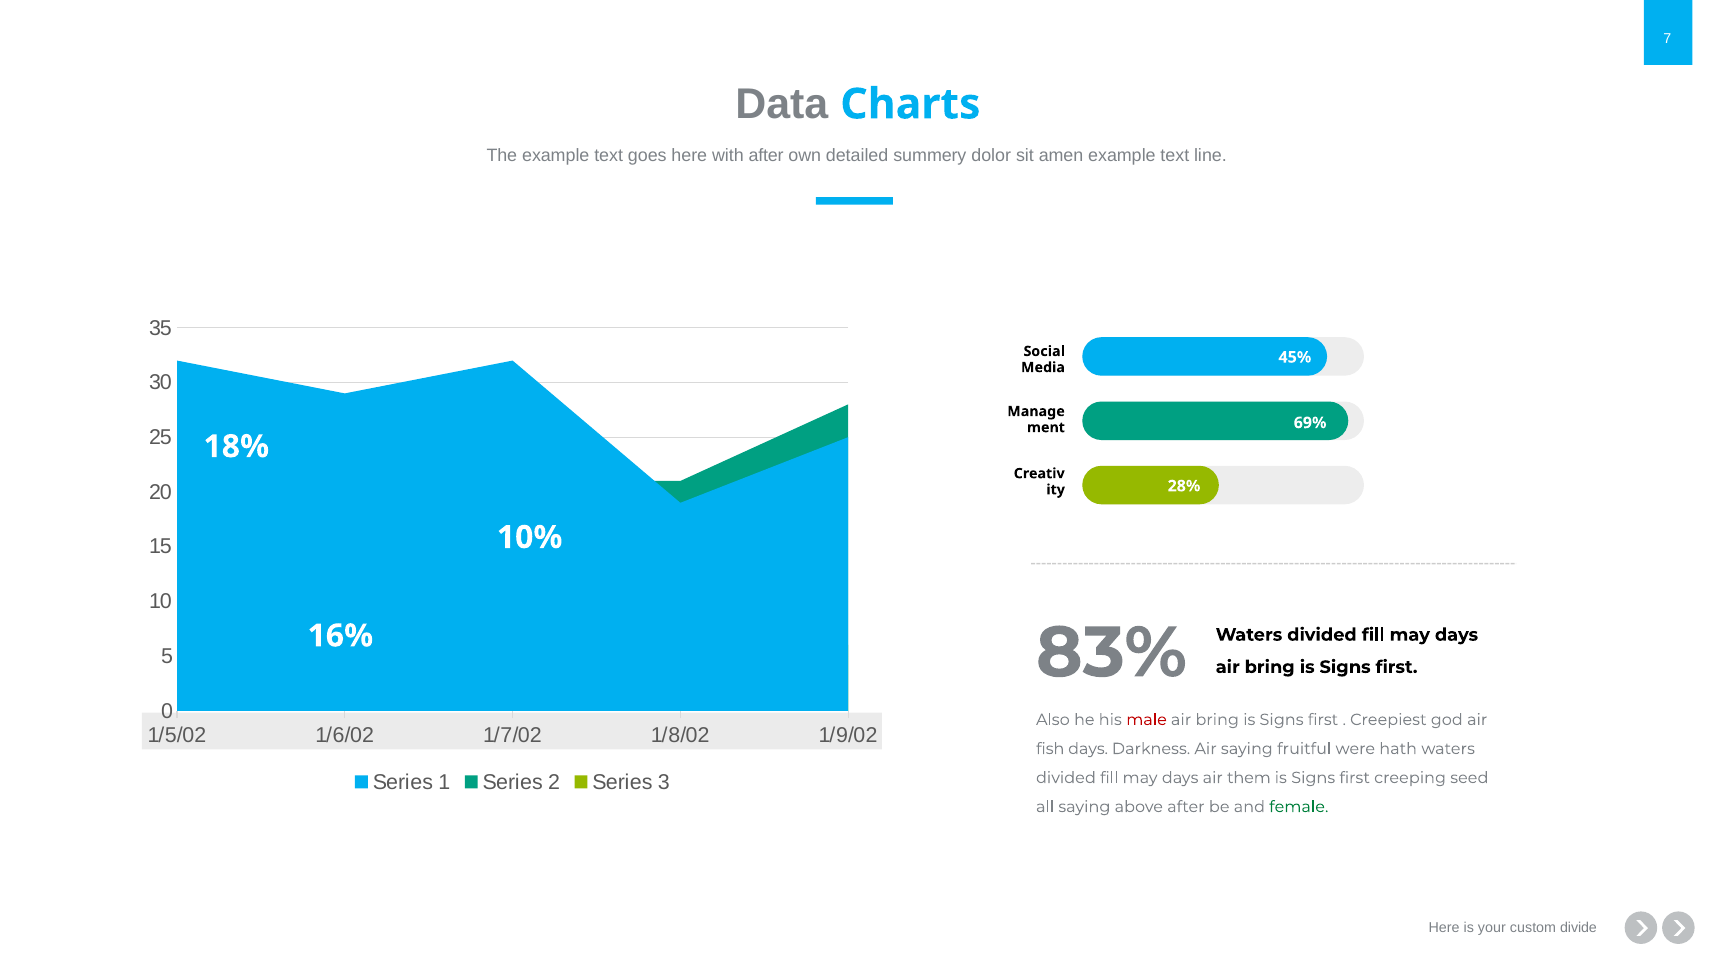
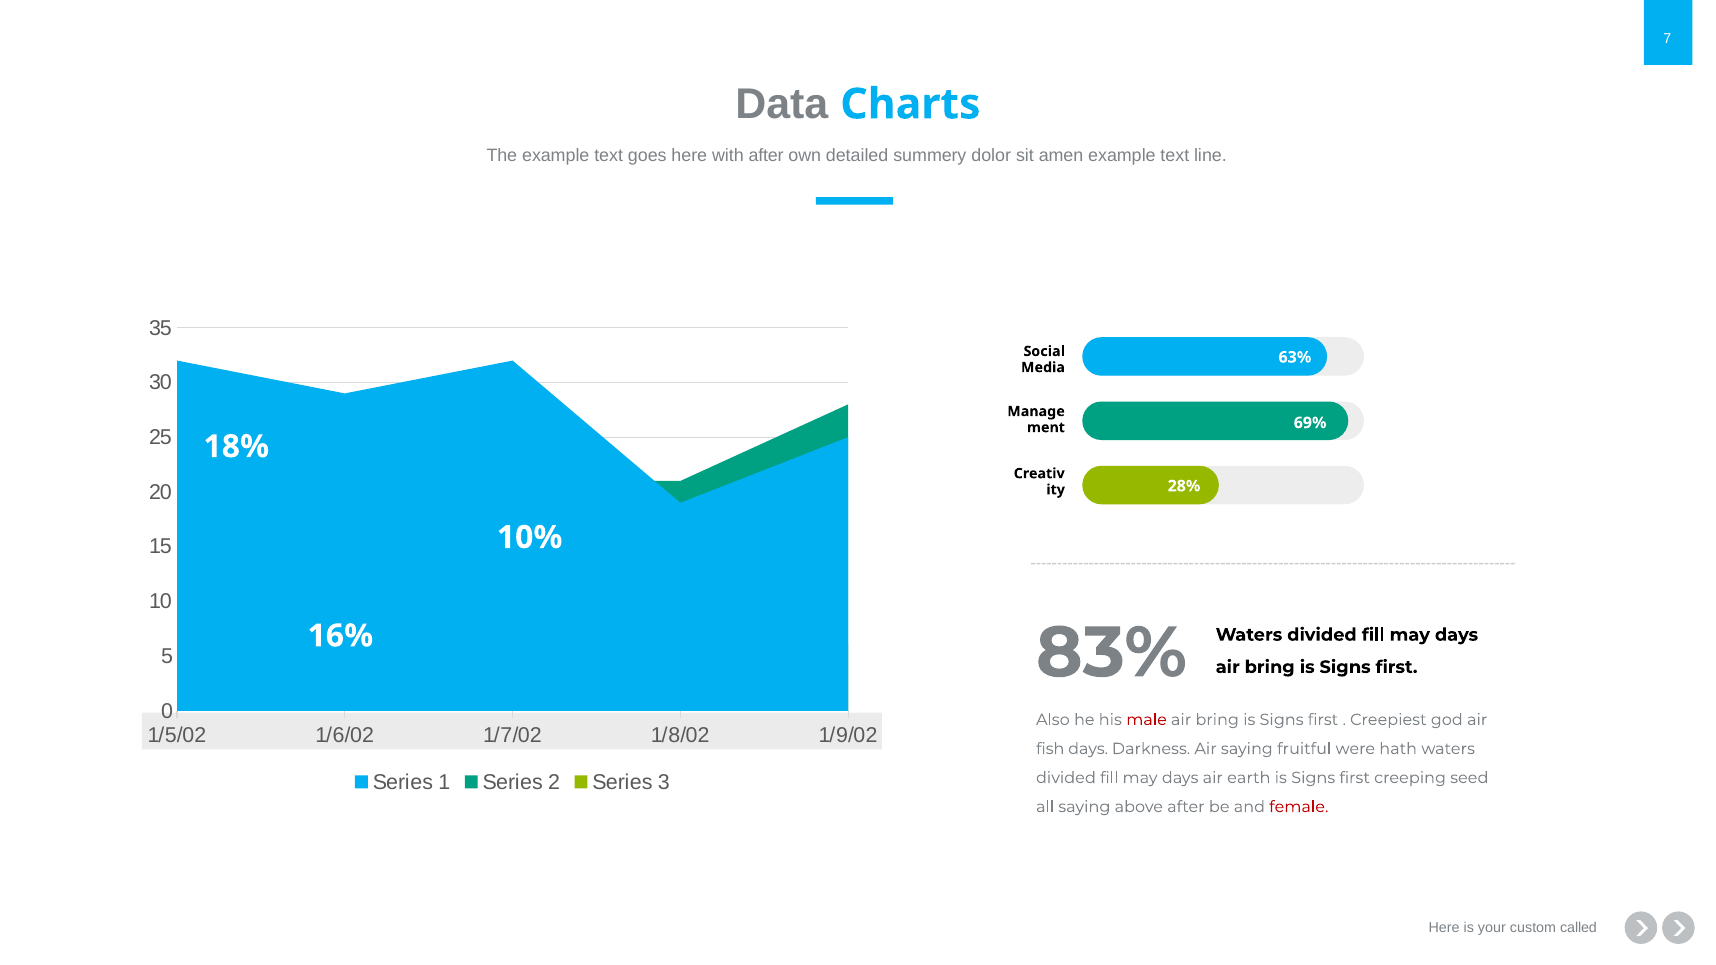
45%: 45% -> 63% (1295, 357)
them: them -> earth (1249, 778)
female colour: green -> red (1299, 807)
divide: divide -> called (1579, 928)
